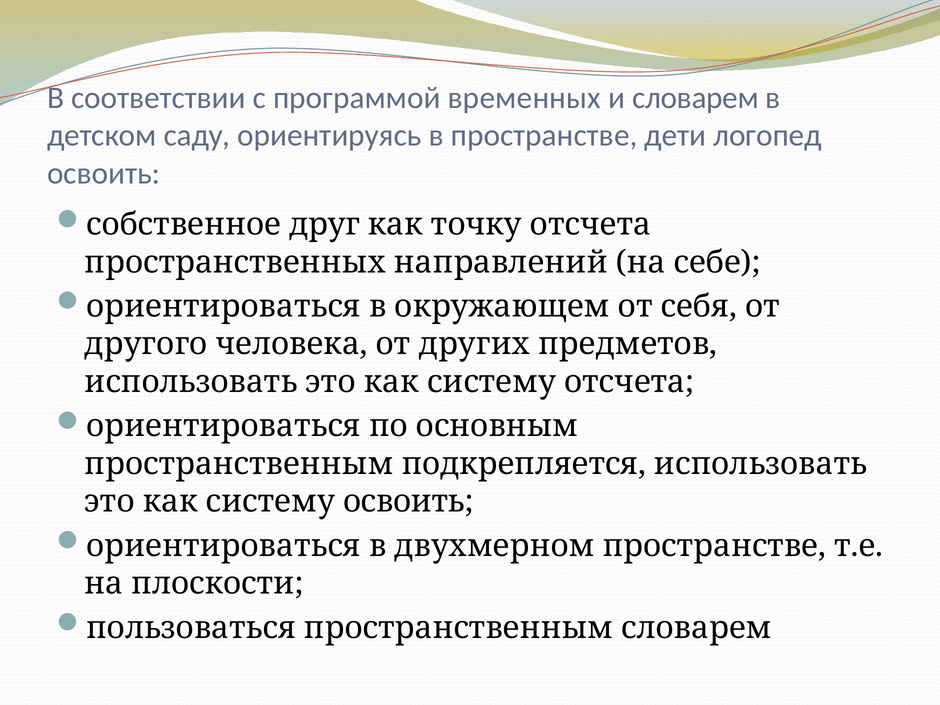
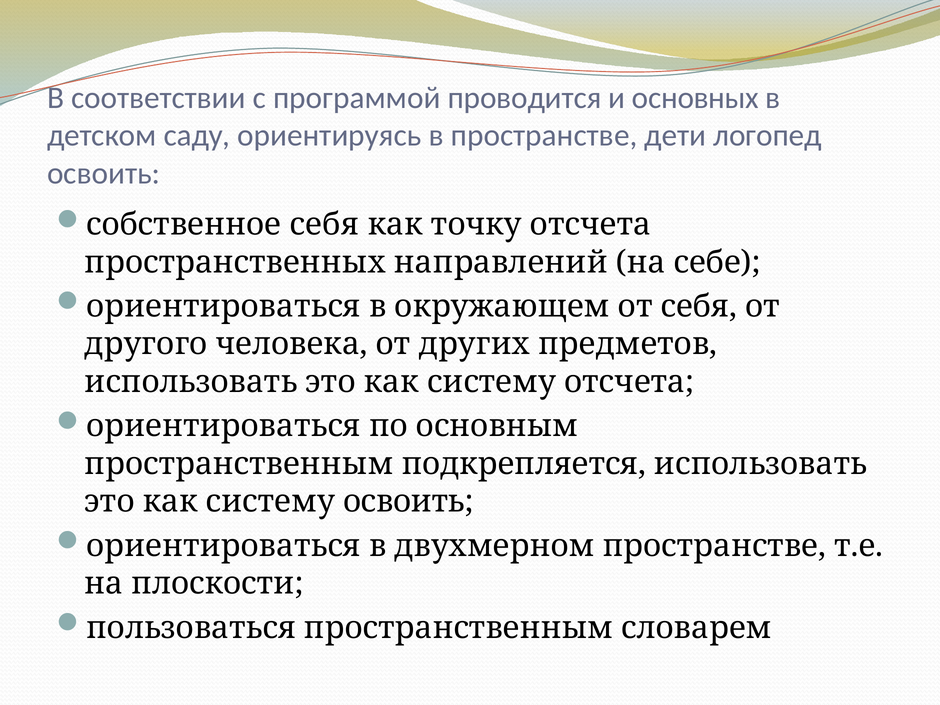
временных: временных -> проводится (525, 98)
и словарем: словарем -> основных (695, 98)
собственное друг: друг -> себя (324, 225)
